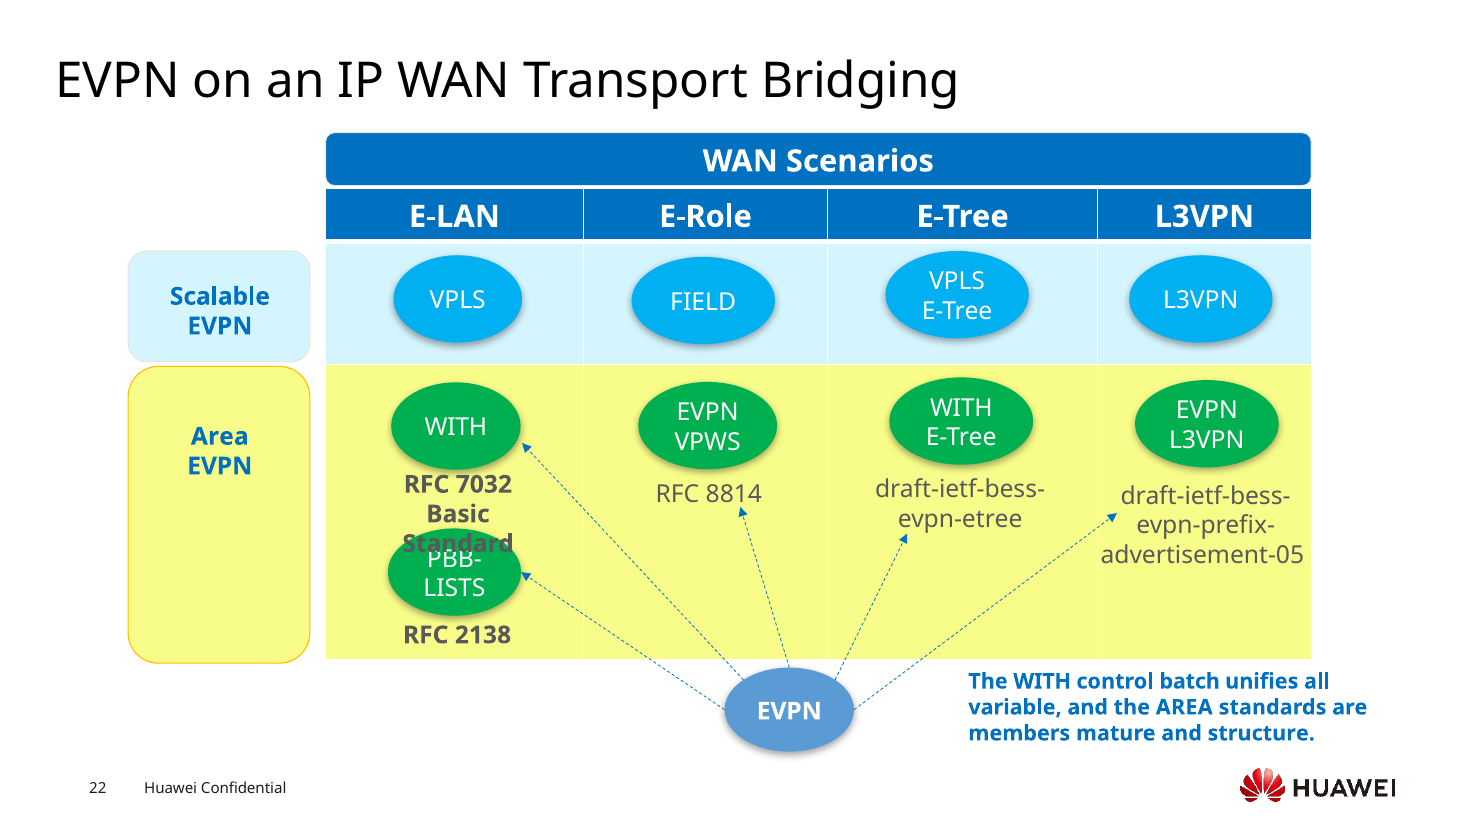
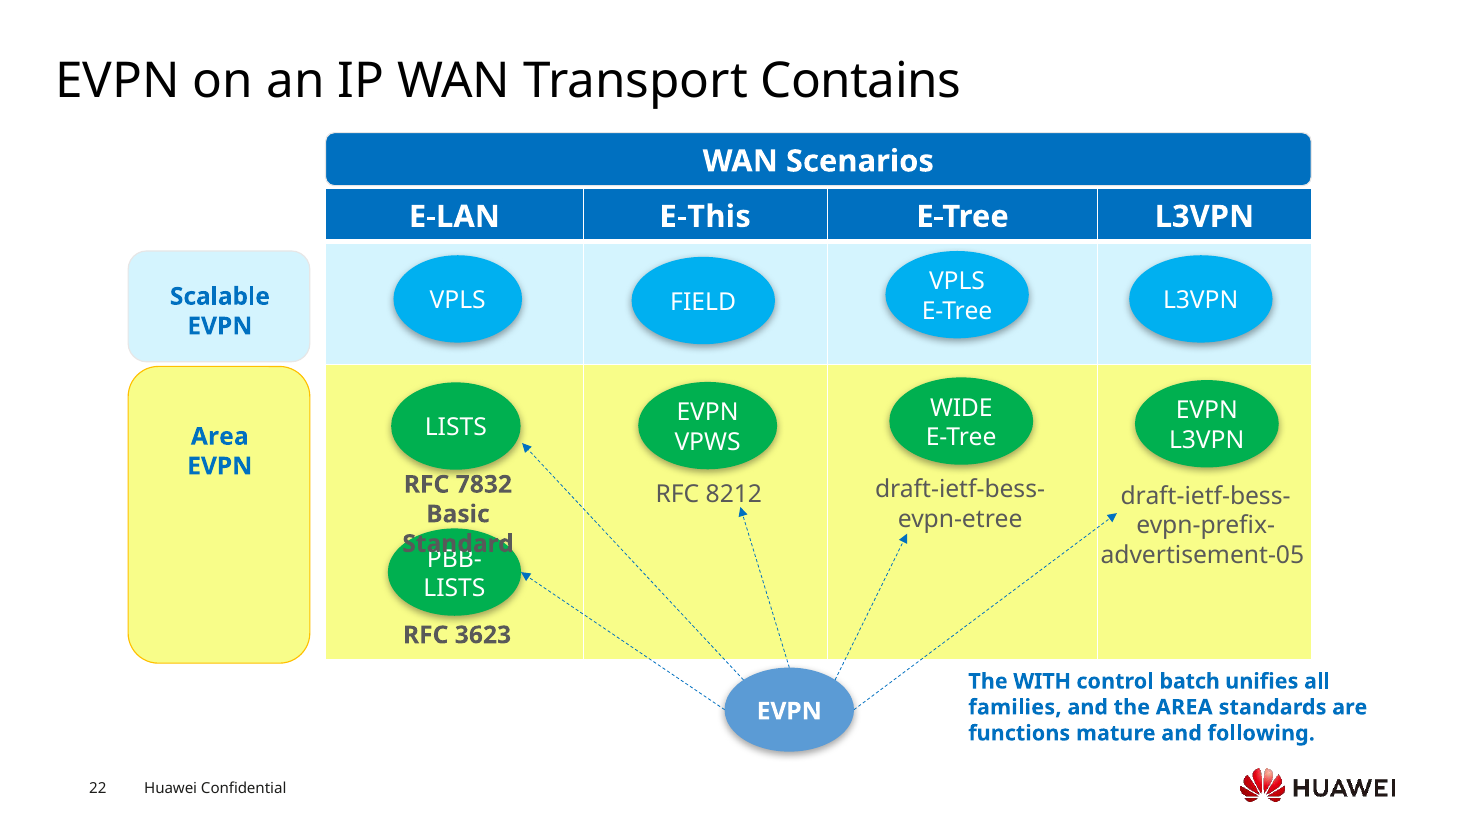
Bridging: Bridging -> Contains (861, 81)
E-Role: E-Role -> E-This (705, 217)
WITH: WITH -> WIDE (961, 408)
WITH: WITH -> LISTS (456, 428)
7032: 7032 -> 7832 (484, 485)
8814: 8814 -> 8212 (734, 494)
2138: 2138 -> 3623 (483, 635)
variable: variable -> families (1015, 707)
members: members -> functions (1019, 733)
structure: structure -> following (1261, 733)
